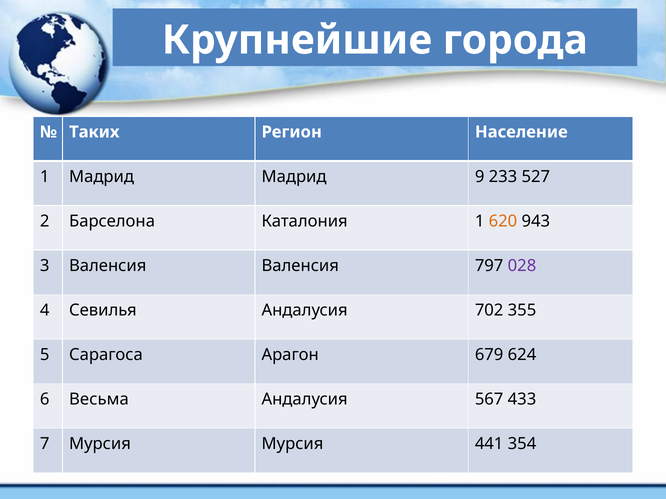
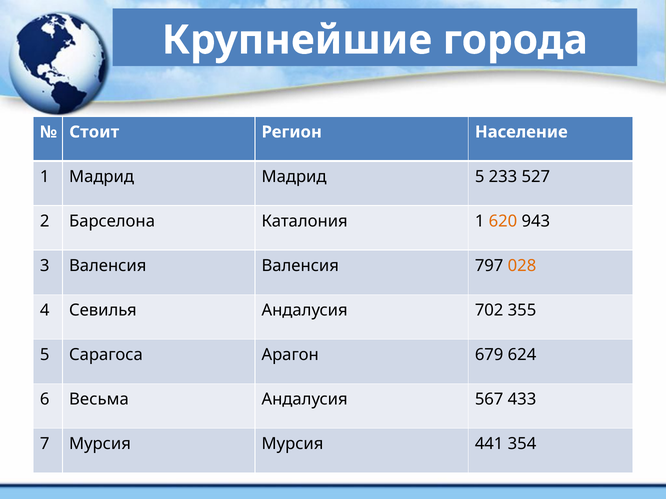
Таких: Таких -> Стоит (94, 132)
Мадрид 9: 9 -> 5 (480, 177)
028 colour: purple -> orange (522, 266)
